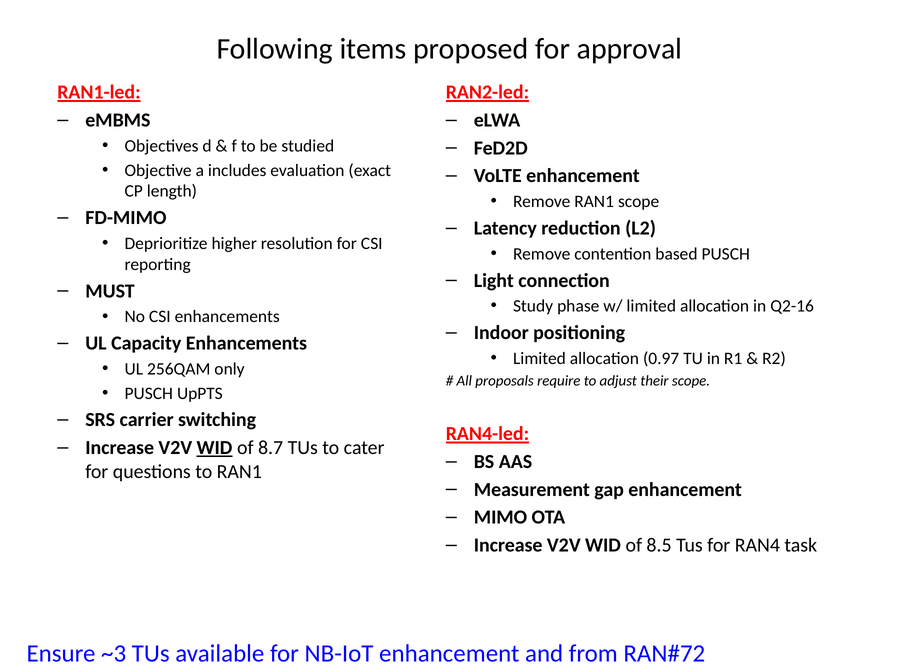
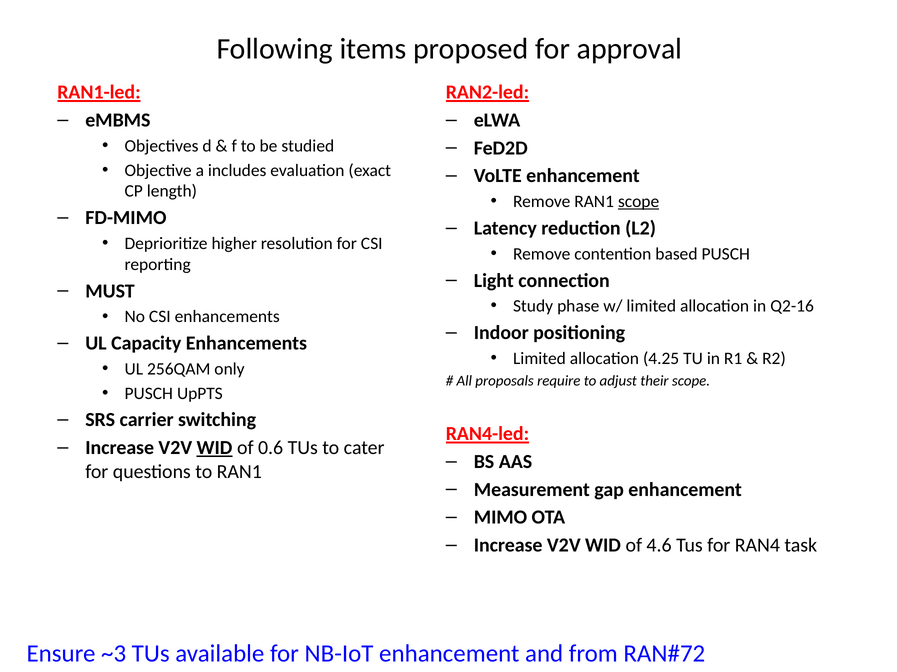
scope underline: none -> present (639, 202)
0.97: 0.97 -> 4.25 (661, 359)
8.7: 8.7 -> 0.6 (271, 448)
8.5: 8.5 -> 4.6 (659, 546)
